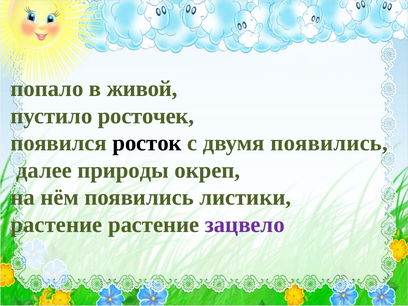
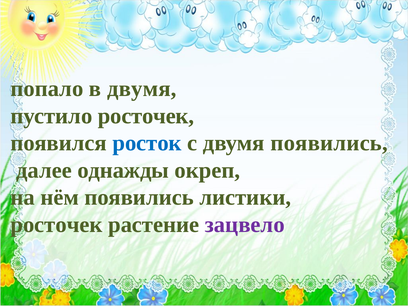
в живой: живой -> двумя (142, 89)
росток colour: black -> blue (147, 143)
природы: природы -> однажды (123, 170)
растение: растение -> росточек (56, 225)
